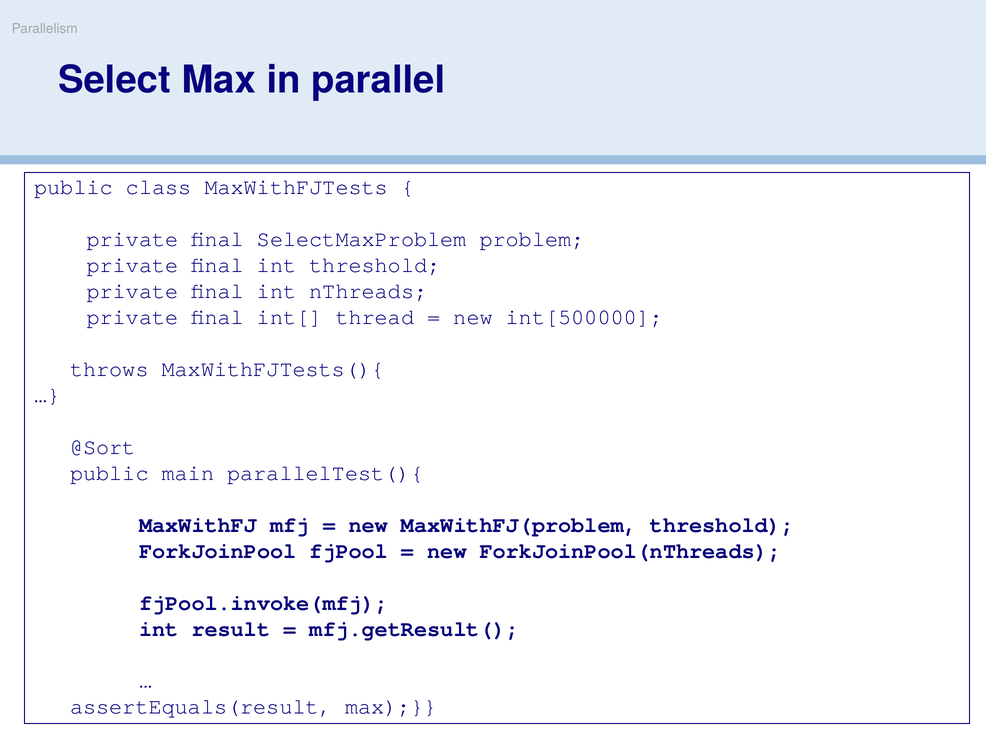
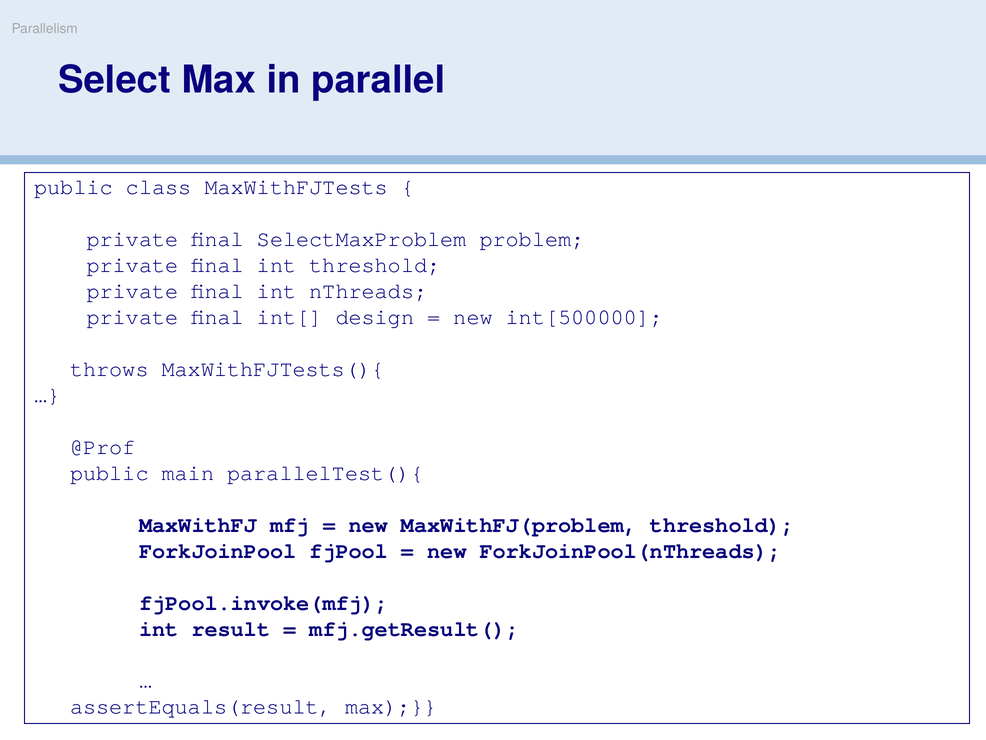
thread: thread -> design (375, 317)
@Sort: @Sort -> @Prof (103, 447)
